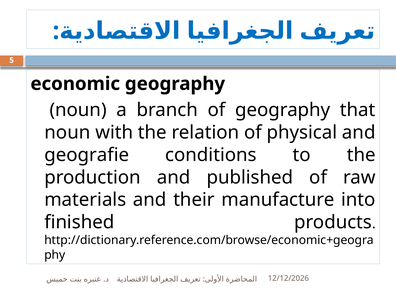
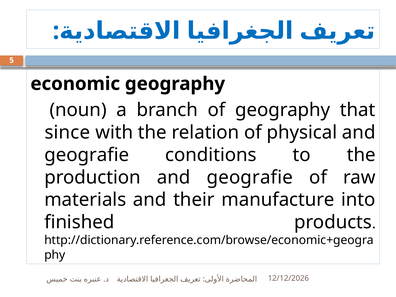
noun: noun -> since (67, 132)
production and published: published -> geografie (250, 177)
